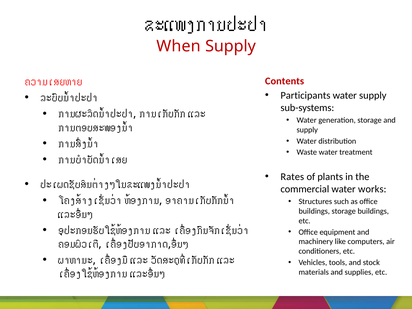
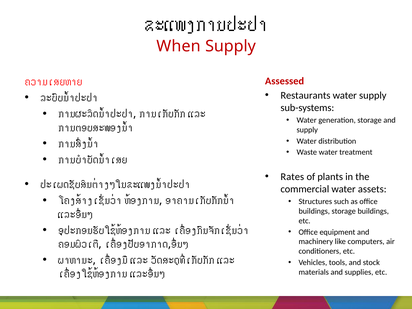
Contents: Contents -> Assessed (285, 81)
Participants: Participants -> Restaurants (305, 95)
works: works -> assets (372, 189)
